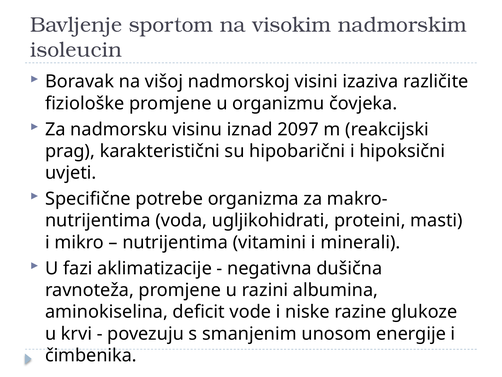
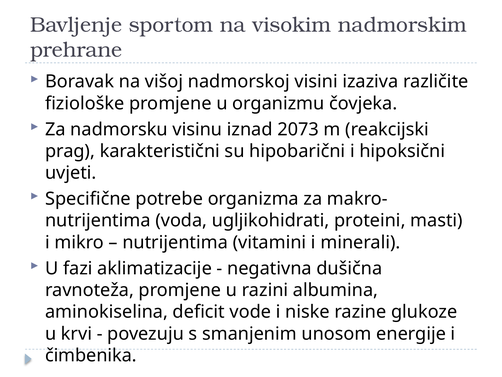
isoleucin: isoleucin -> prehrane (76, 50)
2097: 2097 -> 2073 (298, 129)
